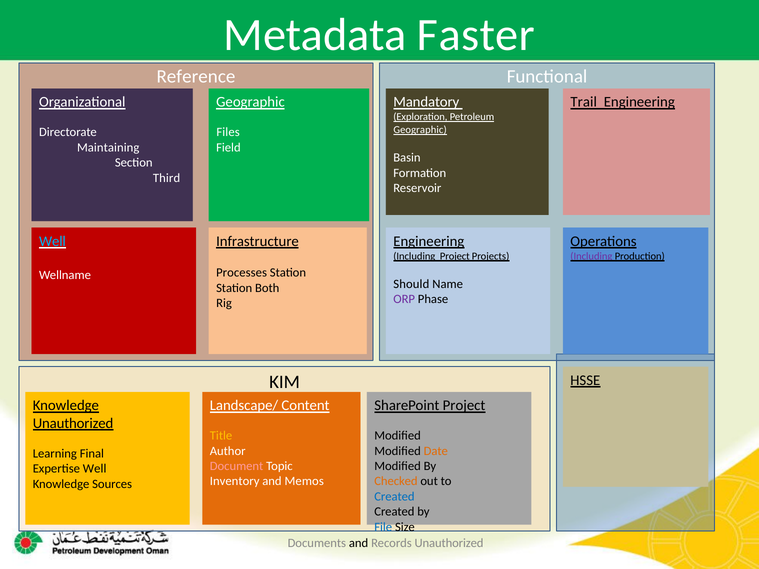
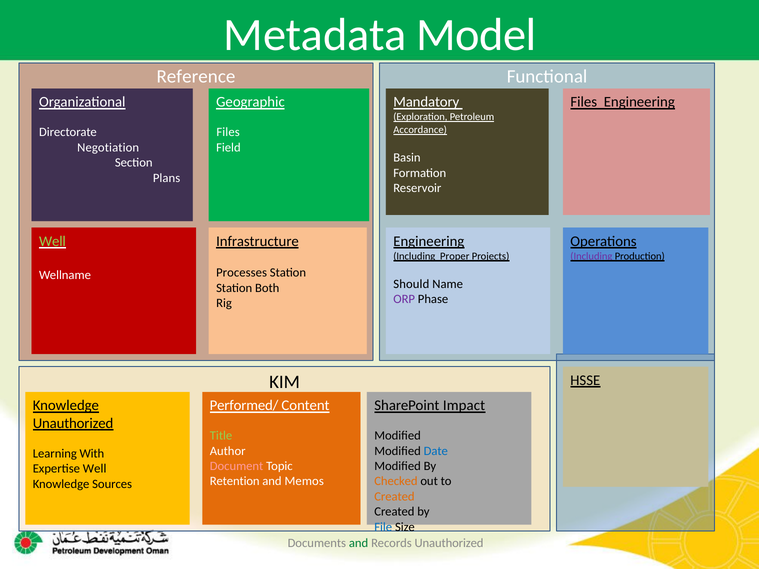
Faster: Faster -> Model (476, 35)
Trail: Trail -> Files (584, 102)
Geographic: Geographic -> Accordance (420, 130)
Maintaining: Maintaining -> Negotiation (108, 148)
Third: Third -> Plans (167, 178)
Well colour: light blue -> light green (52, 241)
Including Project: Project -> Proper (455, 256)
Landscape/: Landscape/ -> Performed/ (244, 406)
SharePoint Project: Project -> Impact (464, 406)
Title colour: yellow -> light green (221, 436)
Date colour: orange -> blue (436, 451)
Final: Final -> With (92, 454)
Inventory: Inventory -> Retention (235, 482)
Created colour: blue -> orange (394, 497)
and colour: black -> green (359, 544)
